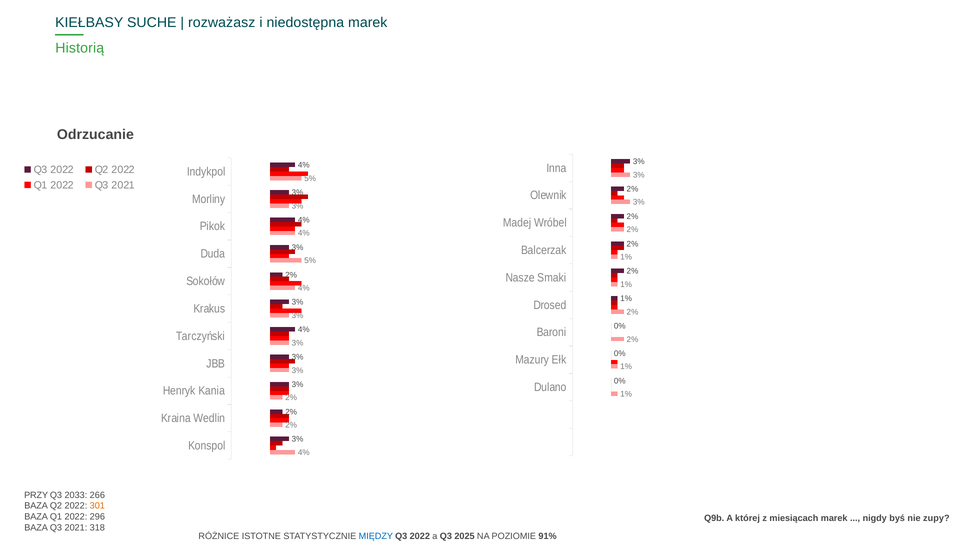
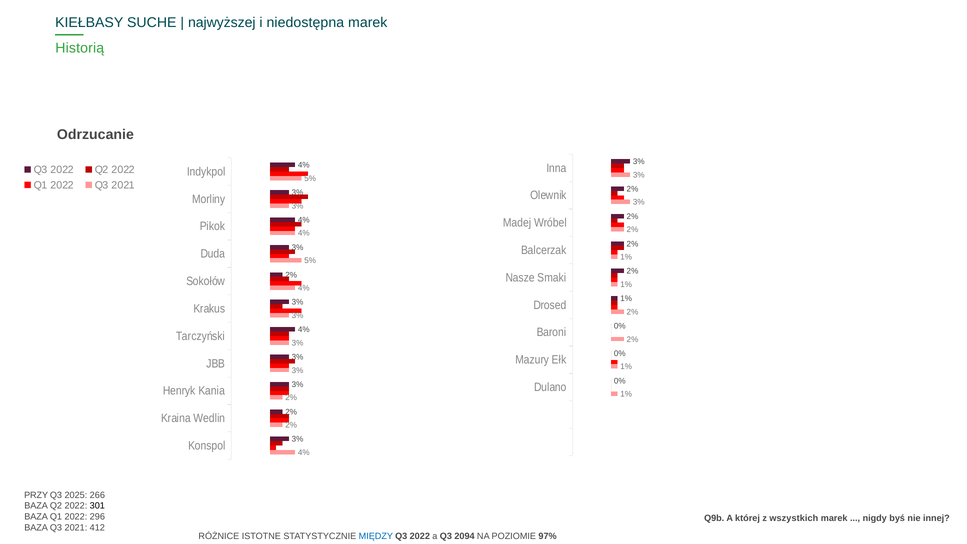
rozważasz: rozważasz -> najwyższej (222, 22)
2033: 2033 -> 2025 (76, 495)
301 colour: orange -> black (97, 506)
miesiącach: miesiącach -> wszystkich (794, 518)
zupy: zupy -> innej (936, 518)
318: 318 -> 412 (97, 528)
2025: 2025 -> 2094 (464, 536)
91%: 91% -> 97% (548, 536)
